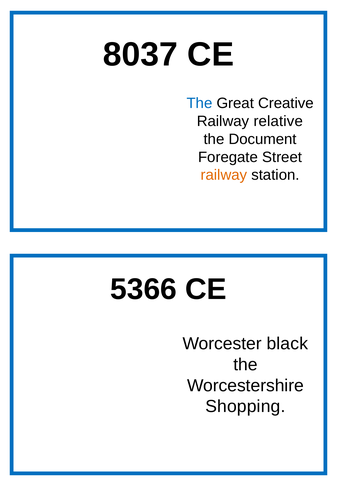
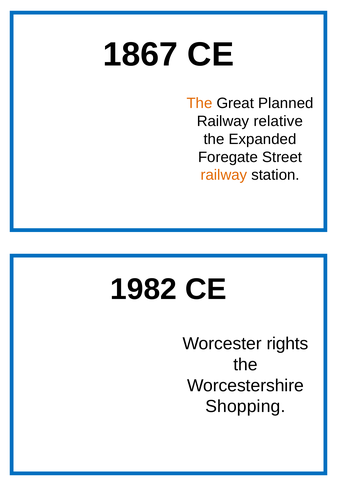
8037: 8037 -> 1867 (140, 55)
The colour: blue -> orange (199, 103)
Creative: Creative -> Planned (286, 103)
Document: Document -> Expanded (262, 139)
5366: 5366 -> 1982 (144, 290)
black: black -> rights (287, 344)
